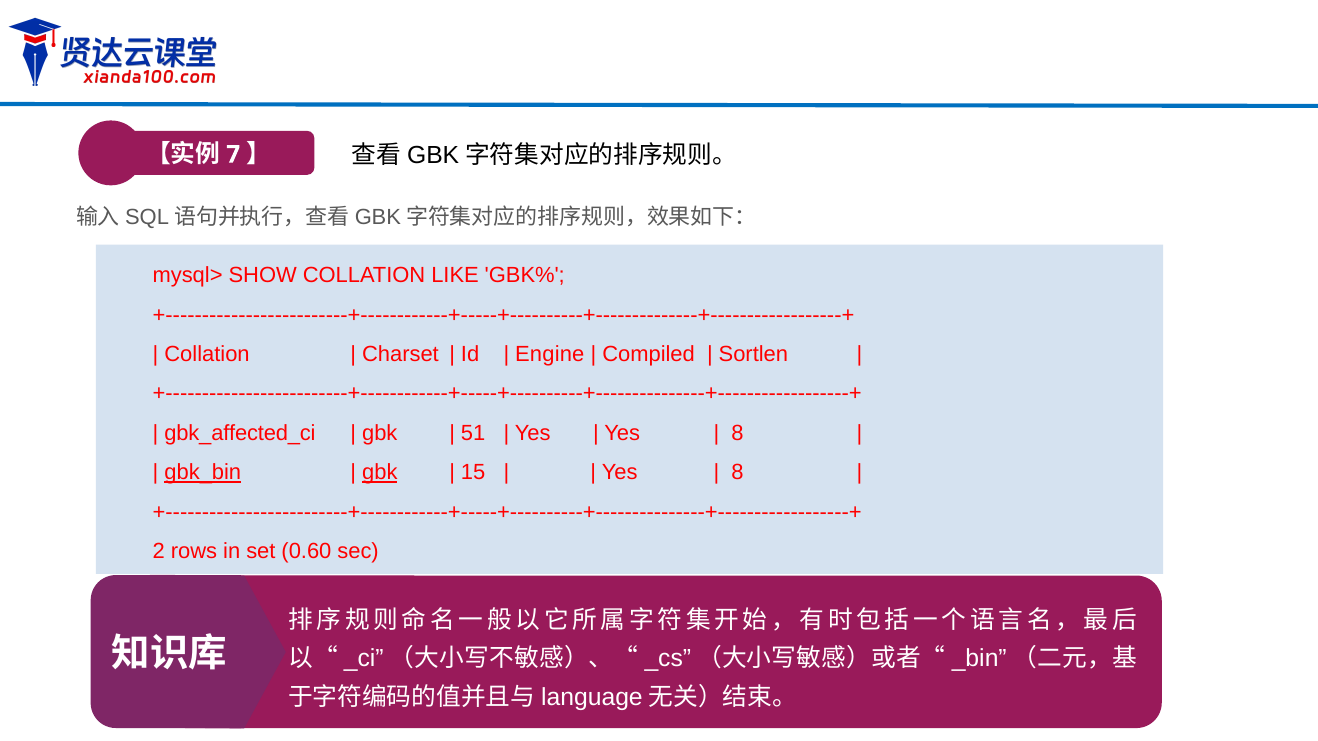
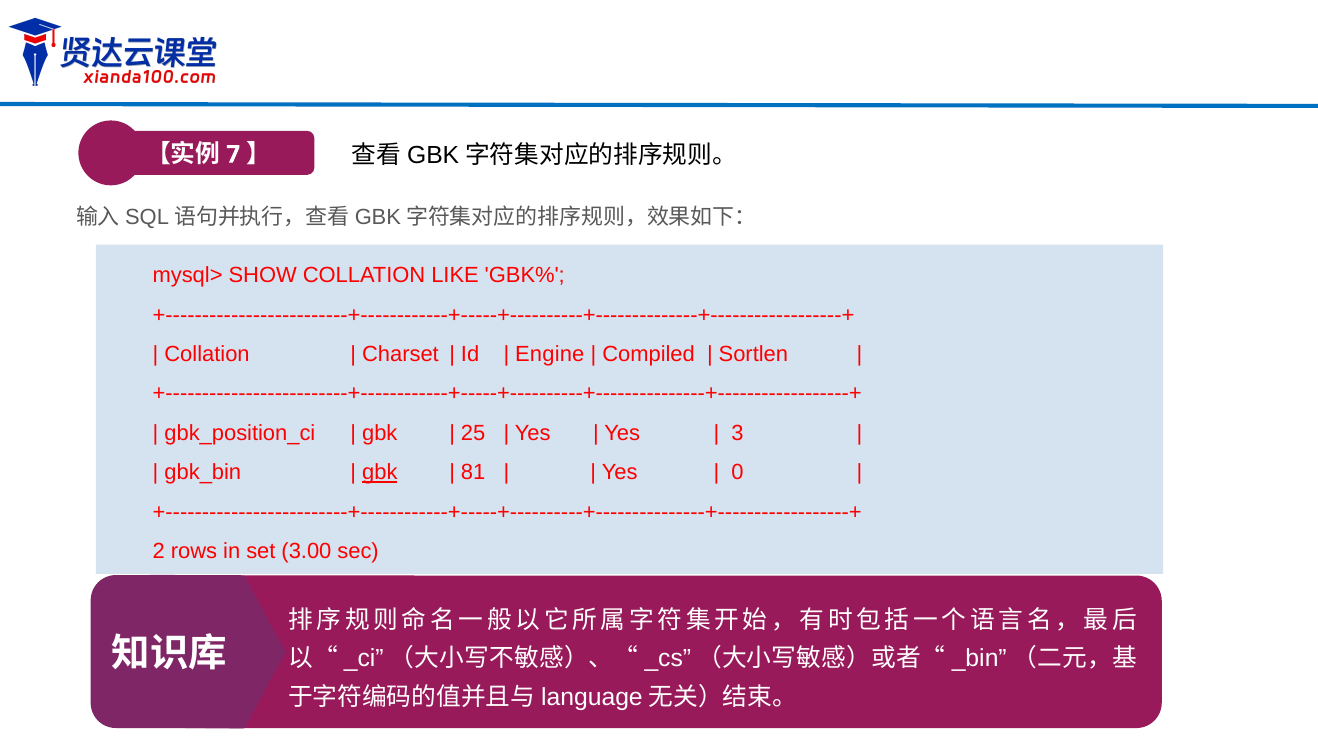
gbk_affected_ci: gbk_affected_ci -> gbk_position_ci (240, 433)
51: 51 -> 25 (473, 433)
8: 8 -> 3 (737, 433)
gbk_bin underline: present -> none (203, 473)
15: 15 -> 81 (473, 473)
8: 8 -> 0 (737, 473)
0.60: 0.60 -> 3.00 (306, 552)
